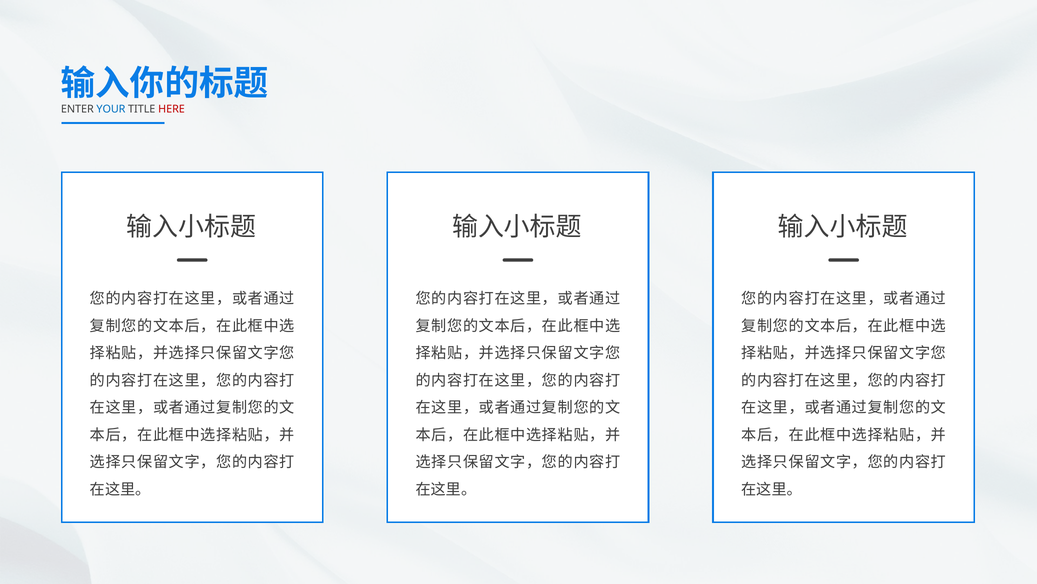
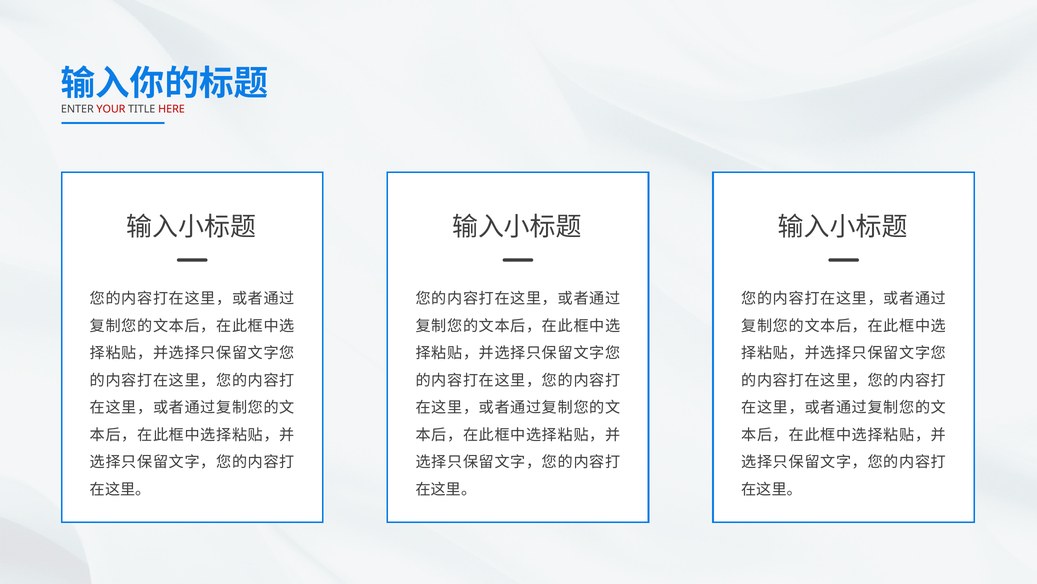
YOUR colour: blue -> red (111, 109)
